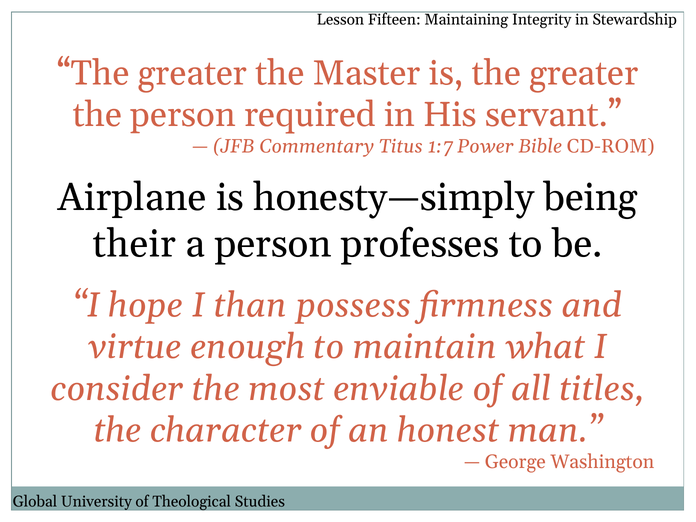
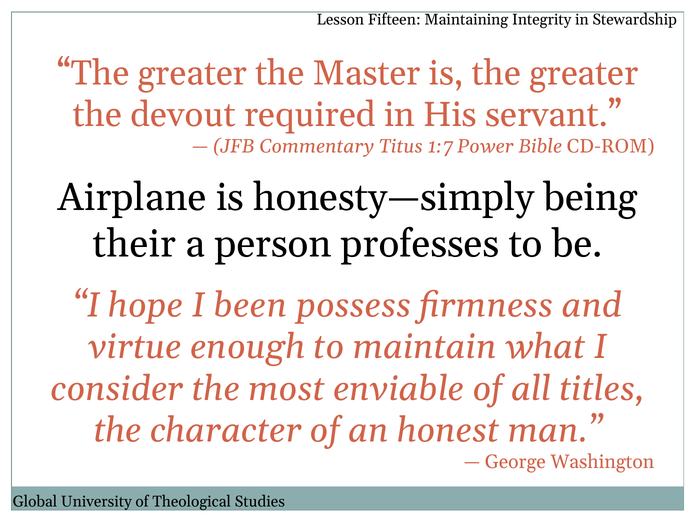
the person: person -> devout (183, 115)
than: than -> been (250, 305)
